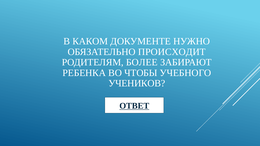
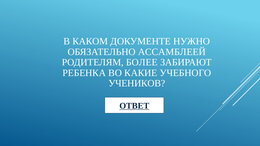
ПРОИСХОДИТ: ПРОИСХОДИТ -> АССАМБЛЕЕЙ (172, 52)
ЧТОБЫ: ЧТОБЫ -> КАКИЕ (141, 73)
